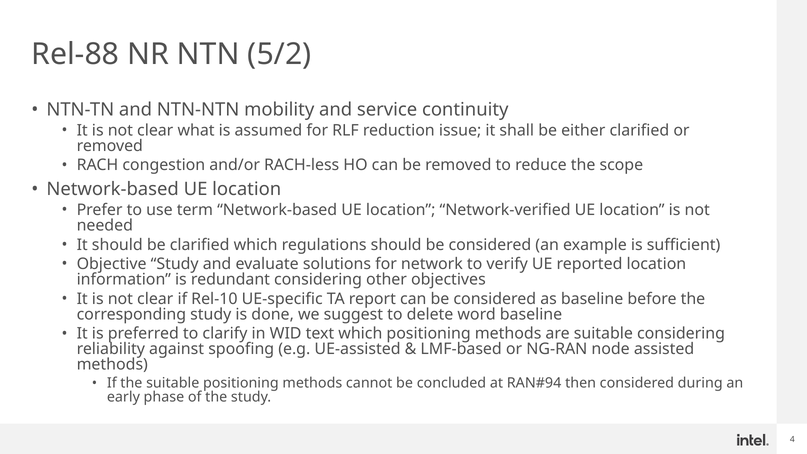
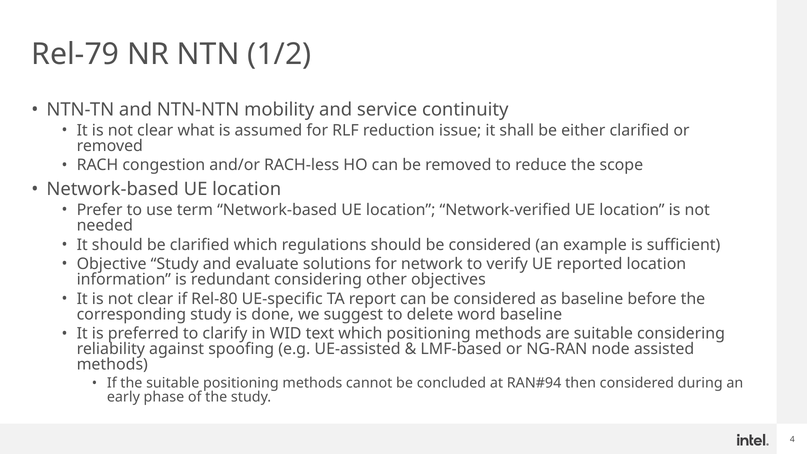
Rel-88: Rel-88 -> Rel-79 (75, 54)
5/2: 5/2 -> 1/2 (279, 54)
Rel-10: Rel-10 -> Rel-80 (214, 299)
